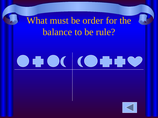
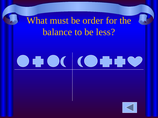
rule: rule -> less (106, 32)
